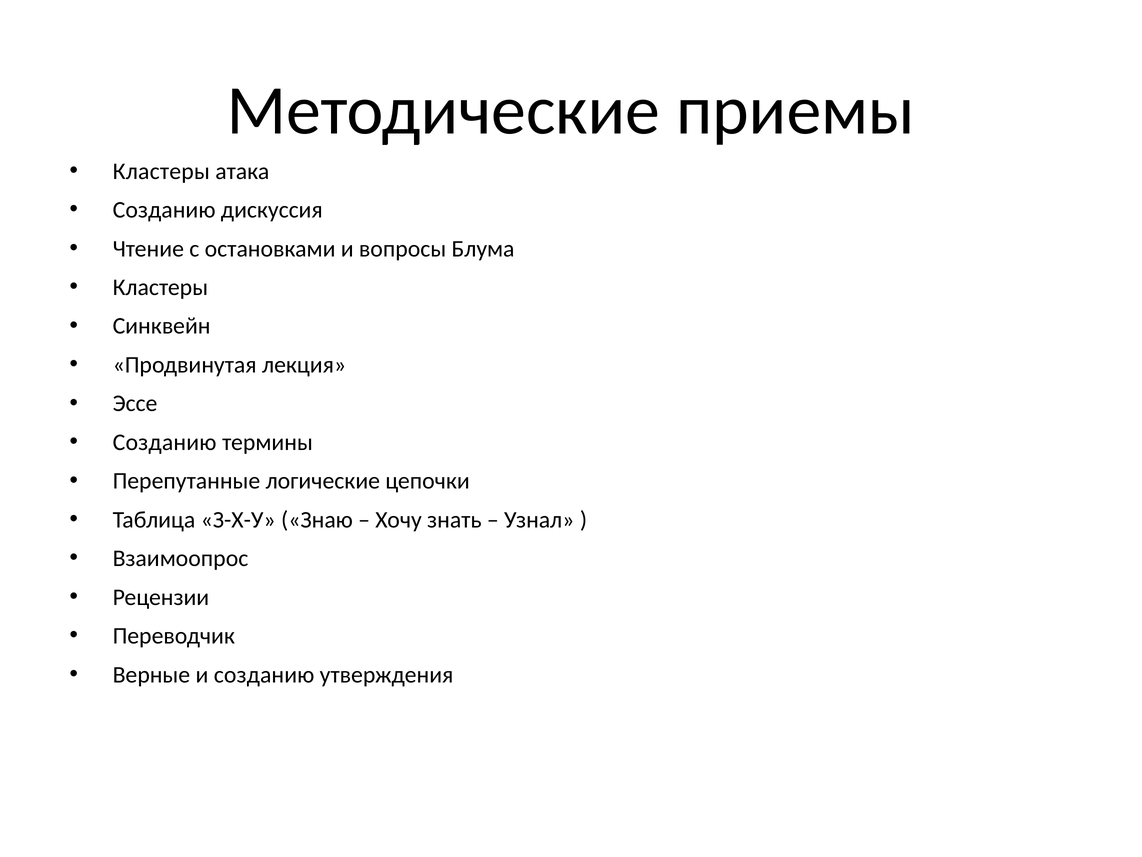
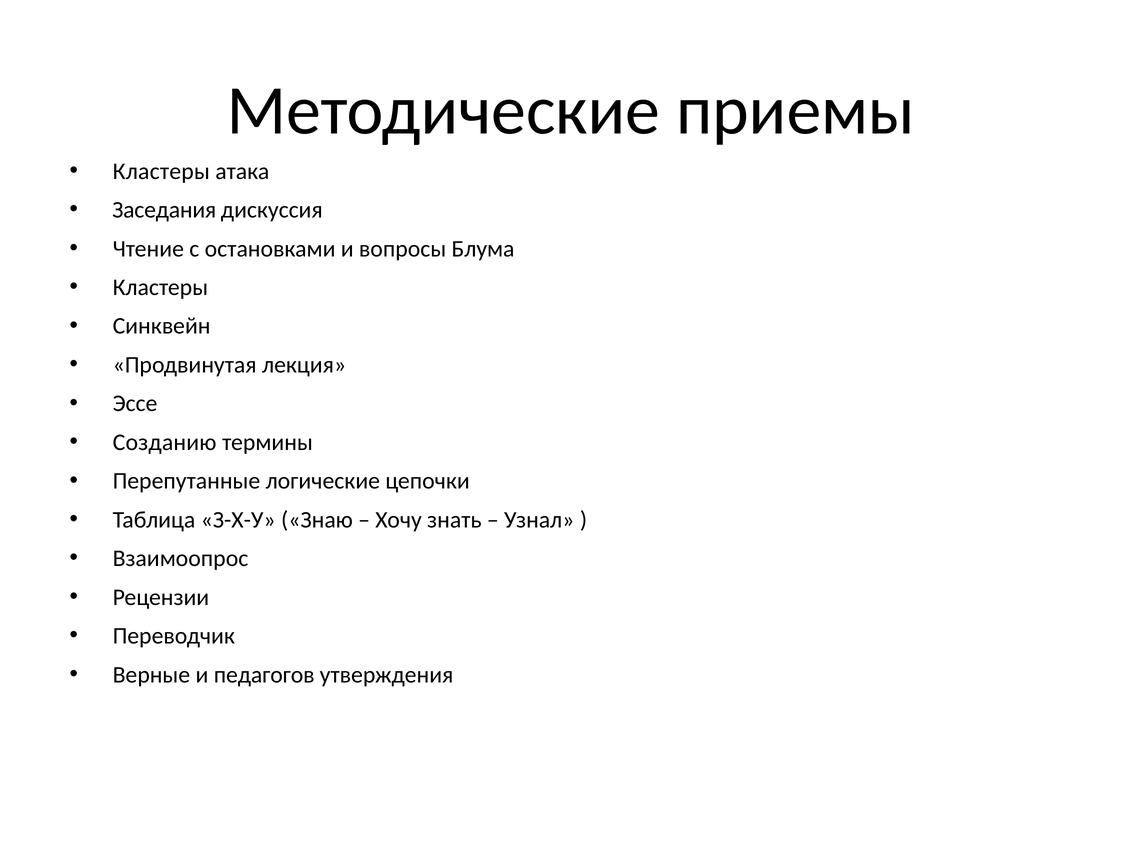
Созданию: Созданию -> Заседания (164, 210)
и созданию: созданию -> педагогов (264, 674)
